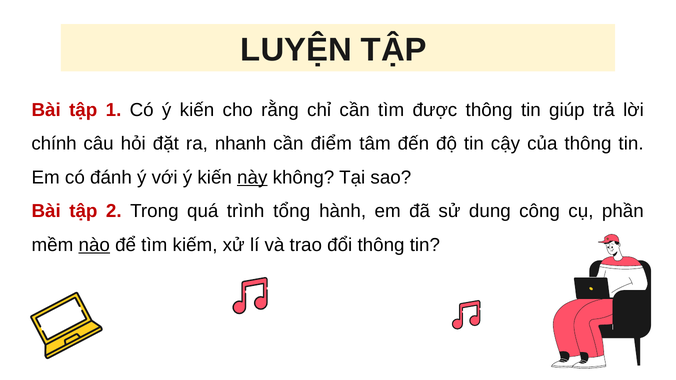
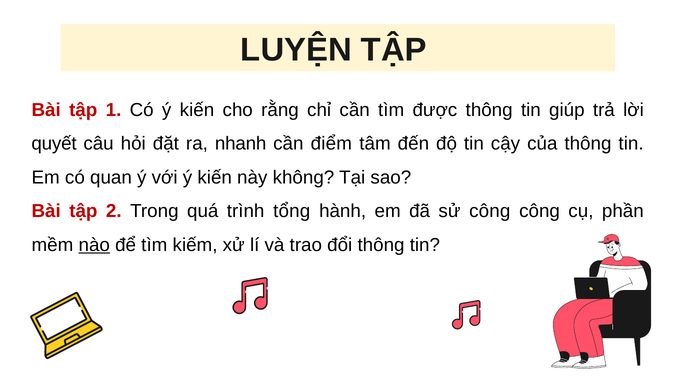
chính: chính -> quyết (54, 144)
đánh: đánh -> quan (111, 178)
này underline: present -> none (252, 178)
sử dung: dung -> công (490, 211)
